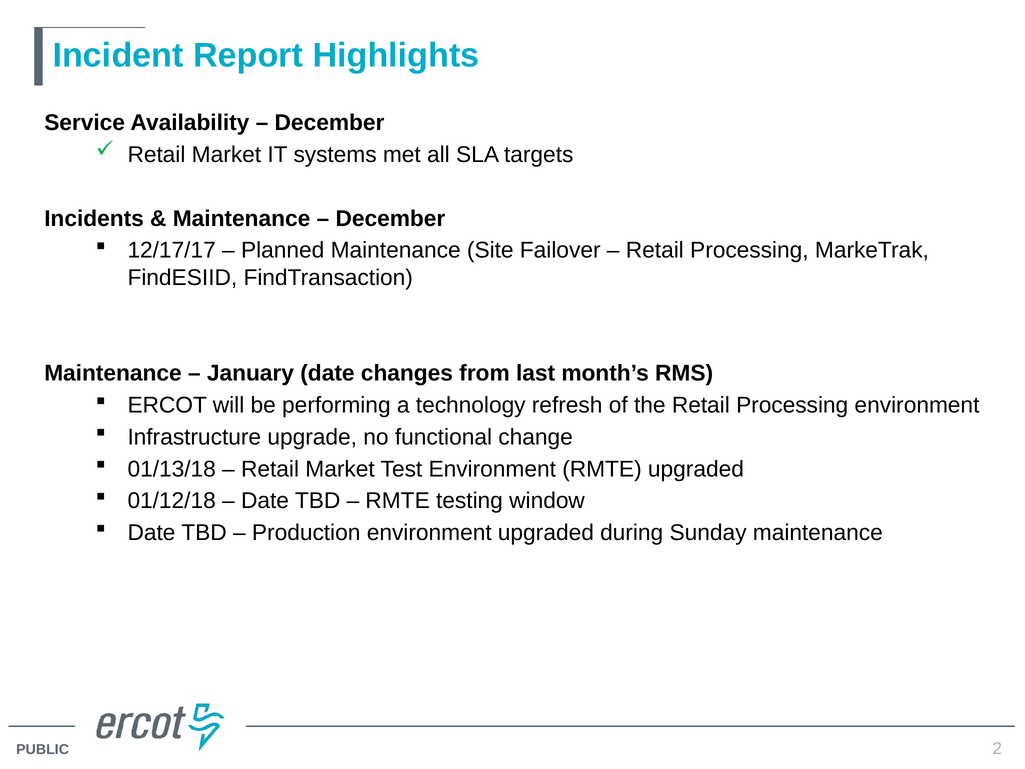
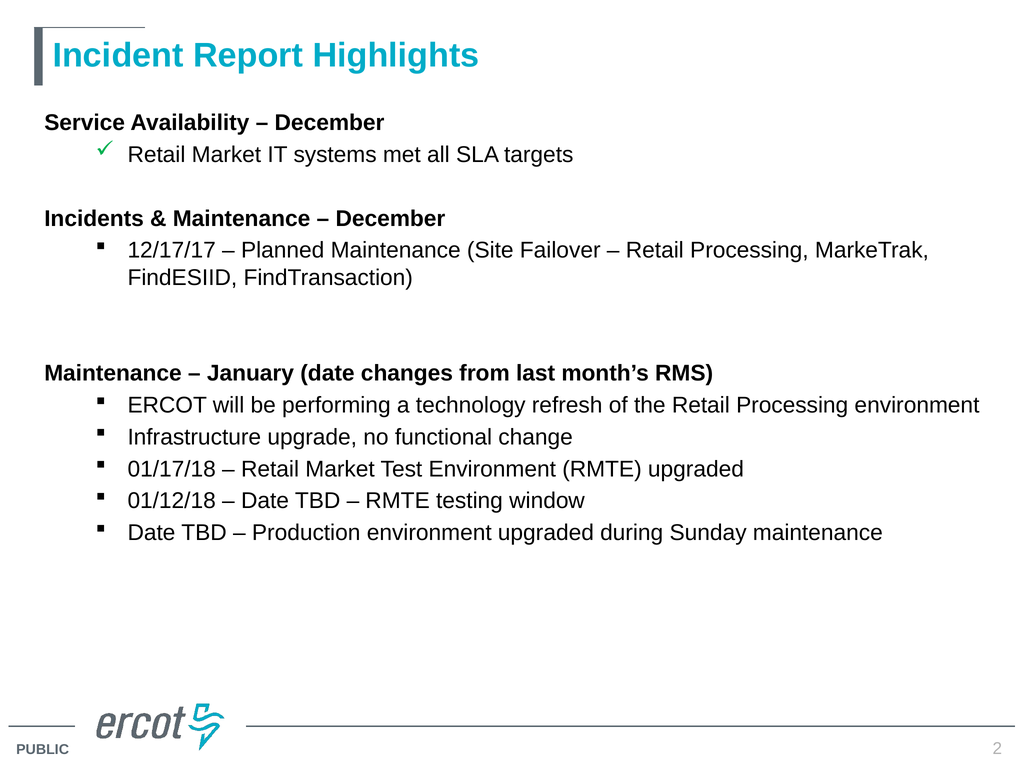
01/13/18: 01/13/18 -> 01/17/18 (172, 469)
